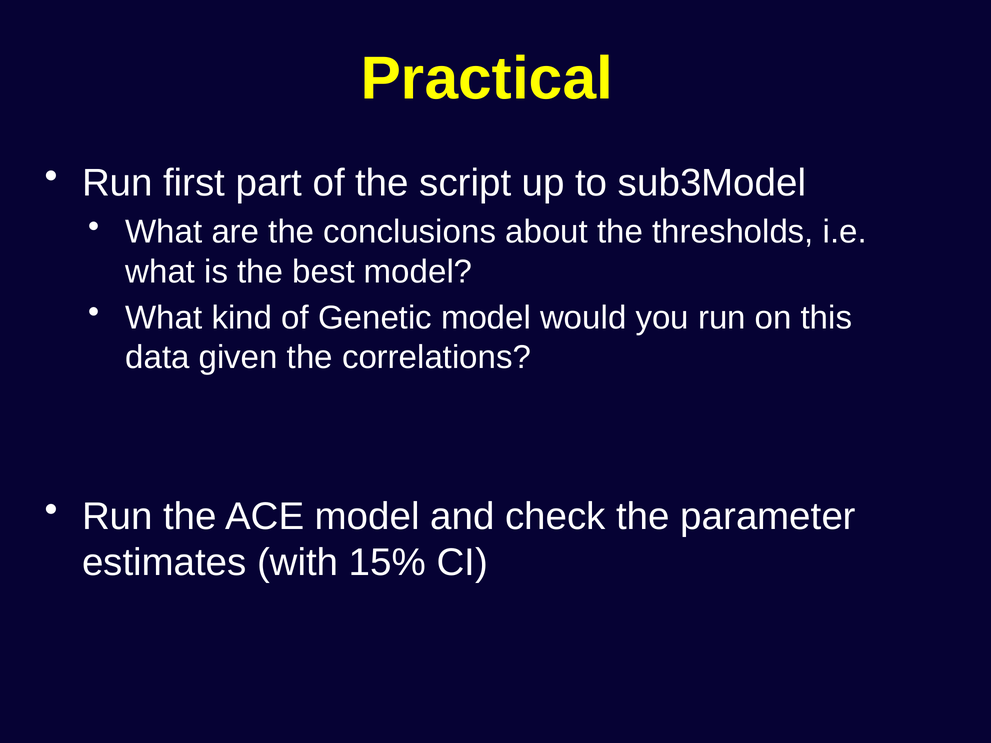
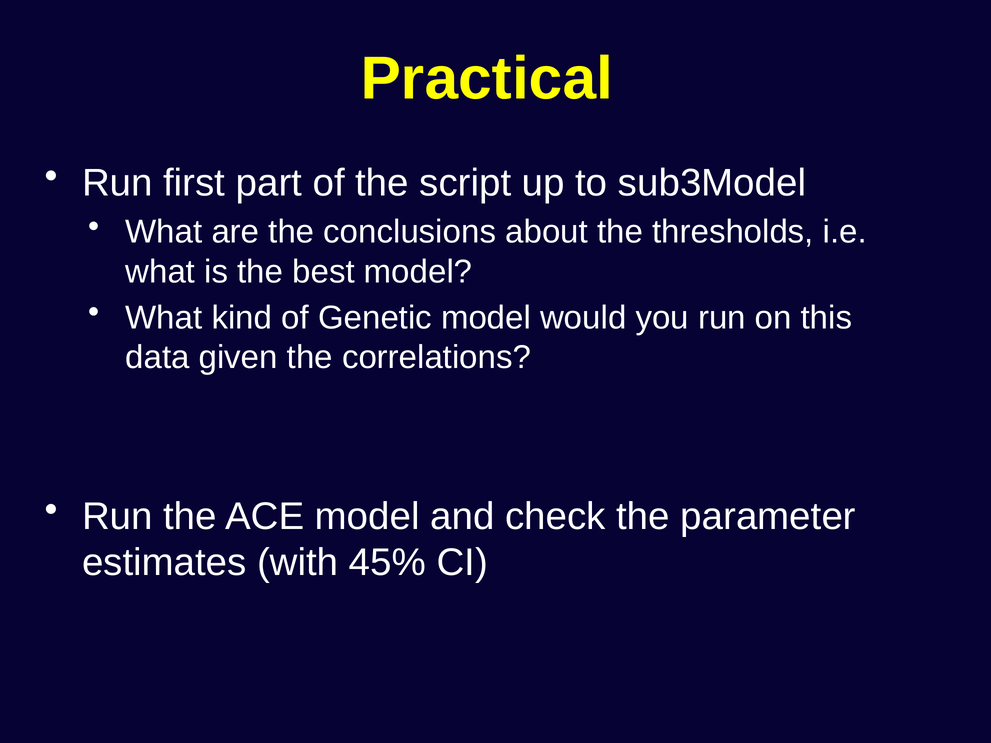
15%: 15% -> 45% (388, 563)
